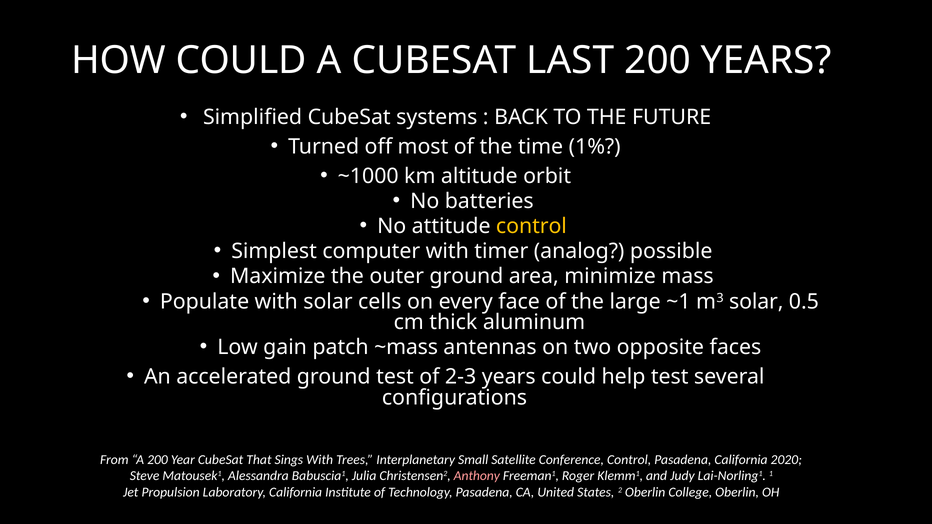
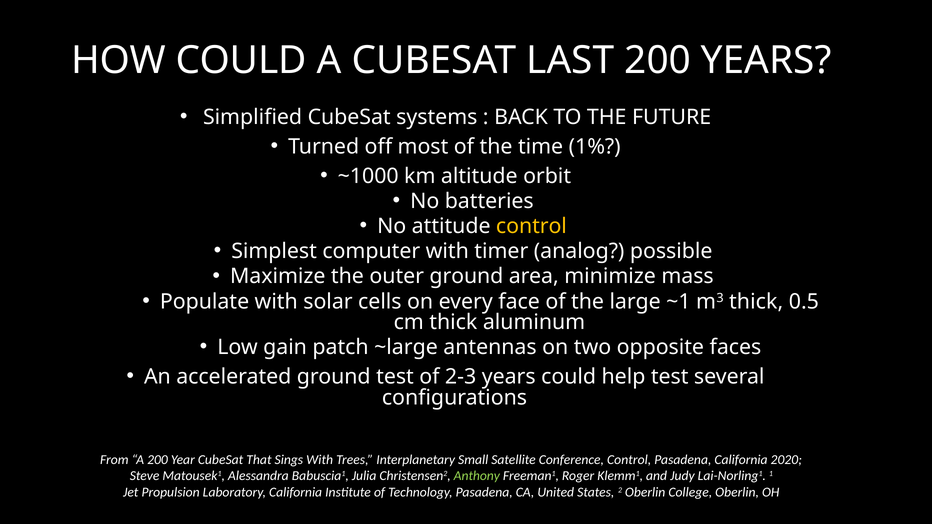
m3 solar: solar -> thick (756, 302)
~mass: ~mass -> ~large (406, 347)
Anthony colour: pink -> light green (477, 476)
